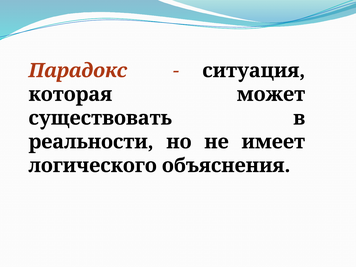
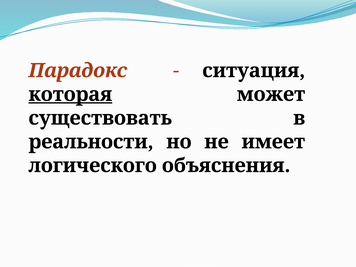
которая underline: none -> present (70, 94)
